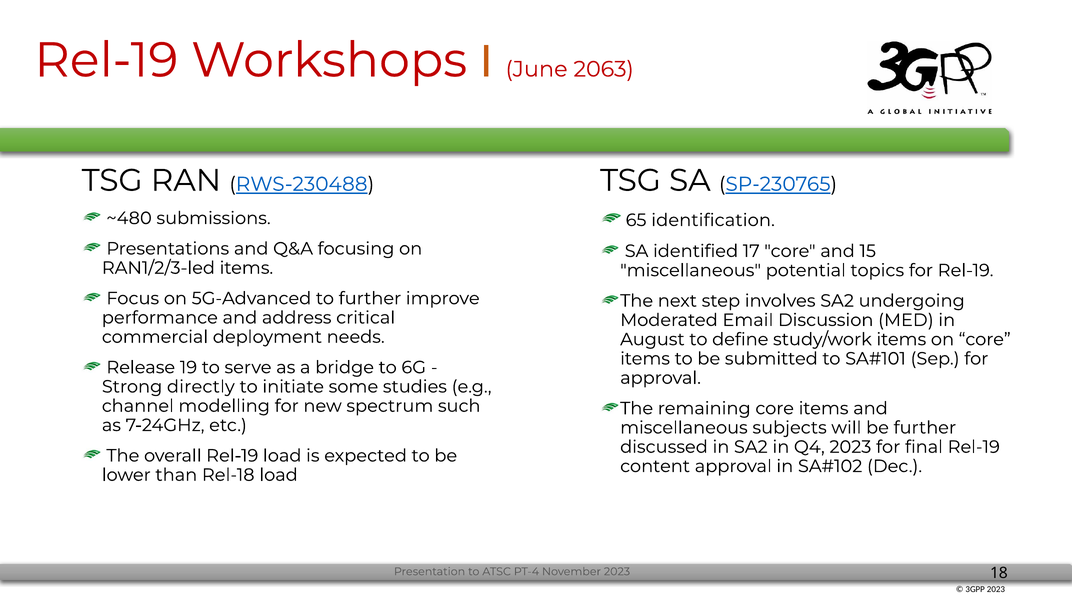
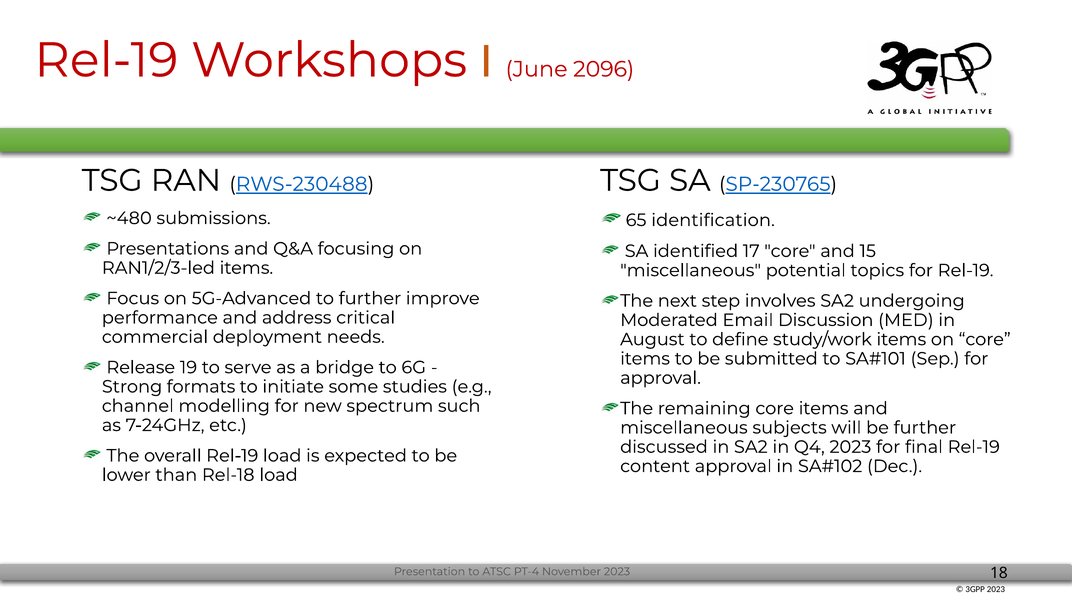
2063: 2063 -> 2096 (604, 69)
directly: directly -> formats (201, 387)
